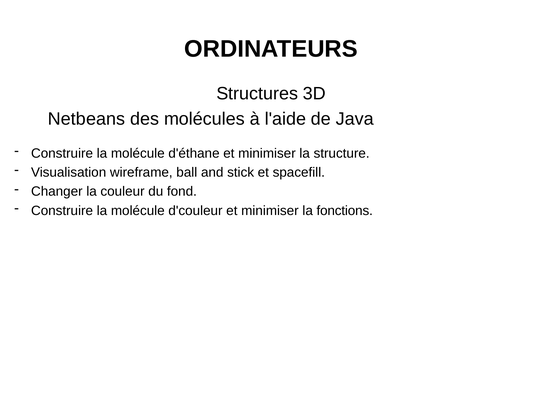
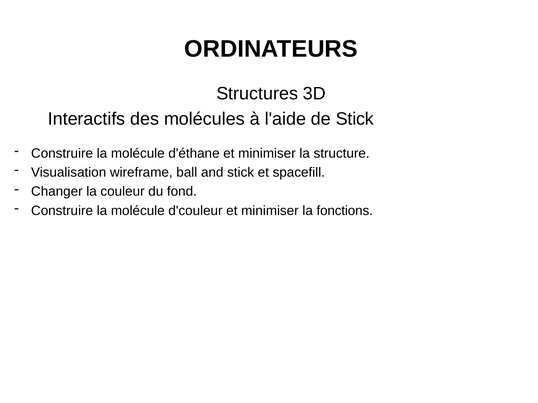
Netbeans: Netbeans -> Interactifs (87, 119)
de Java: Java -> Stick (355, 119)
